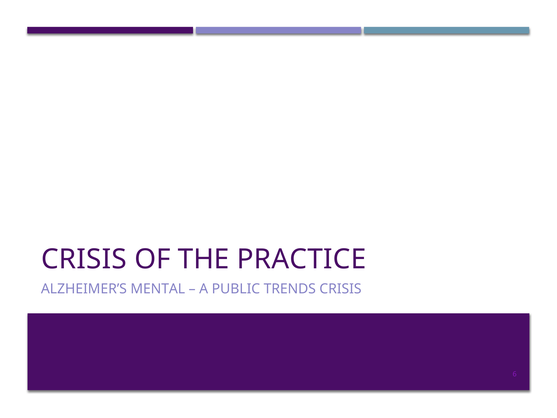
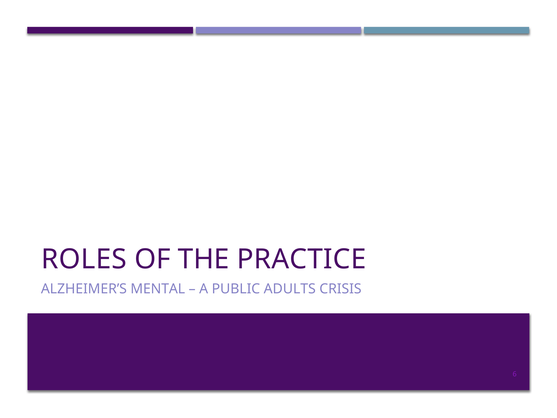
CRISIS: CRISIS -> ROLES (84, 259)
TRENDS: TRENDS -> ADULTS (290, 289)
